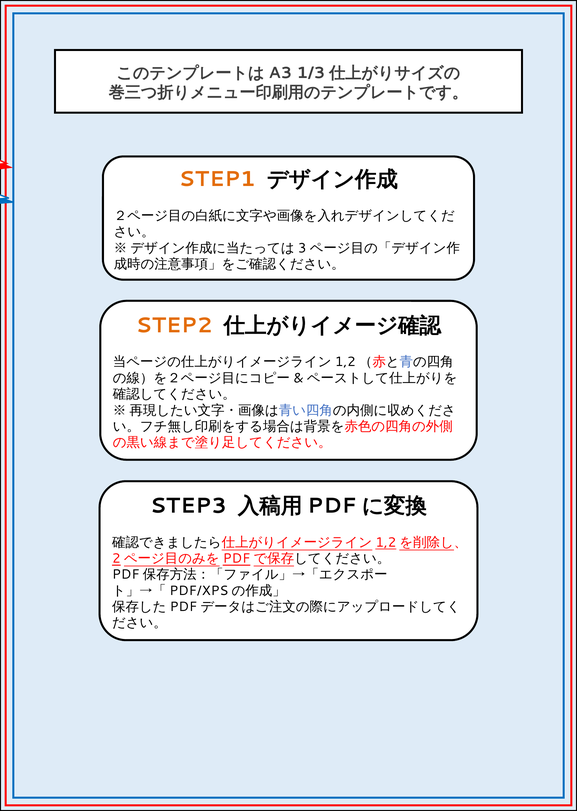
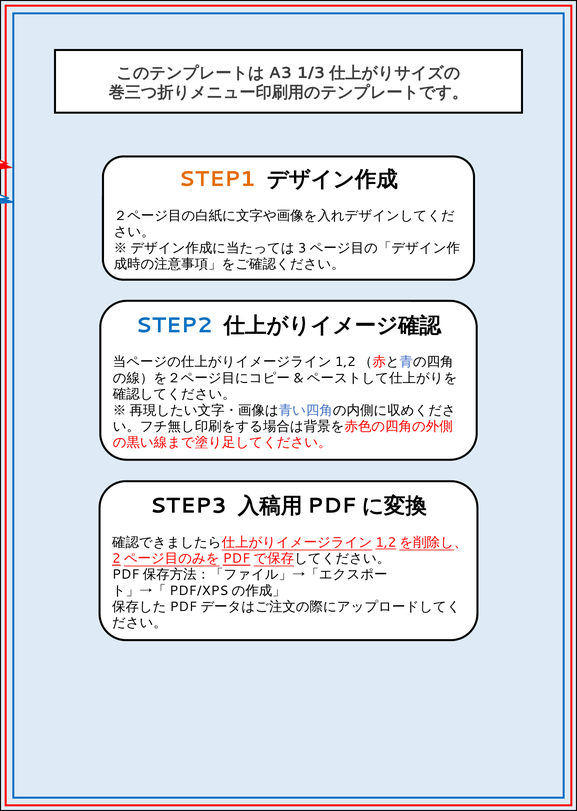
STEP2 colour: orange -> blue (174, 325)
